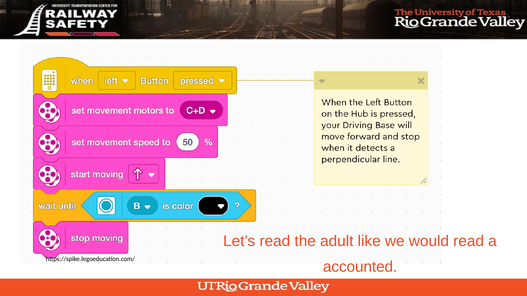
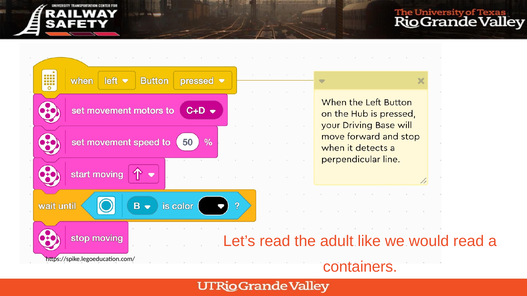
accounted: accounted -> containers (360, 267)
